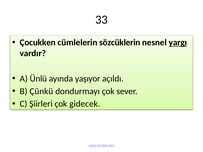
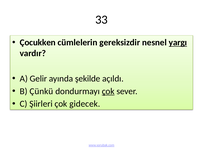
sözcüklerin: sözcüklerin -> gereksizdir (120, 43)
Ünlü: Ünlü -> Gelir (38, 79)
yaşıyor: yaşıyor -> şekilde (88, 79)
çok underline: none -> present (108, 91)
